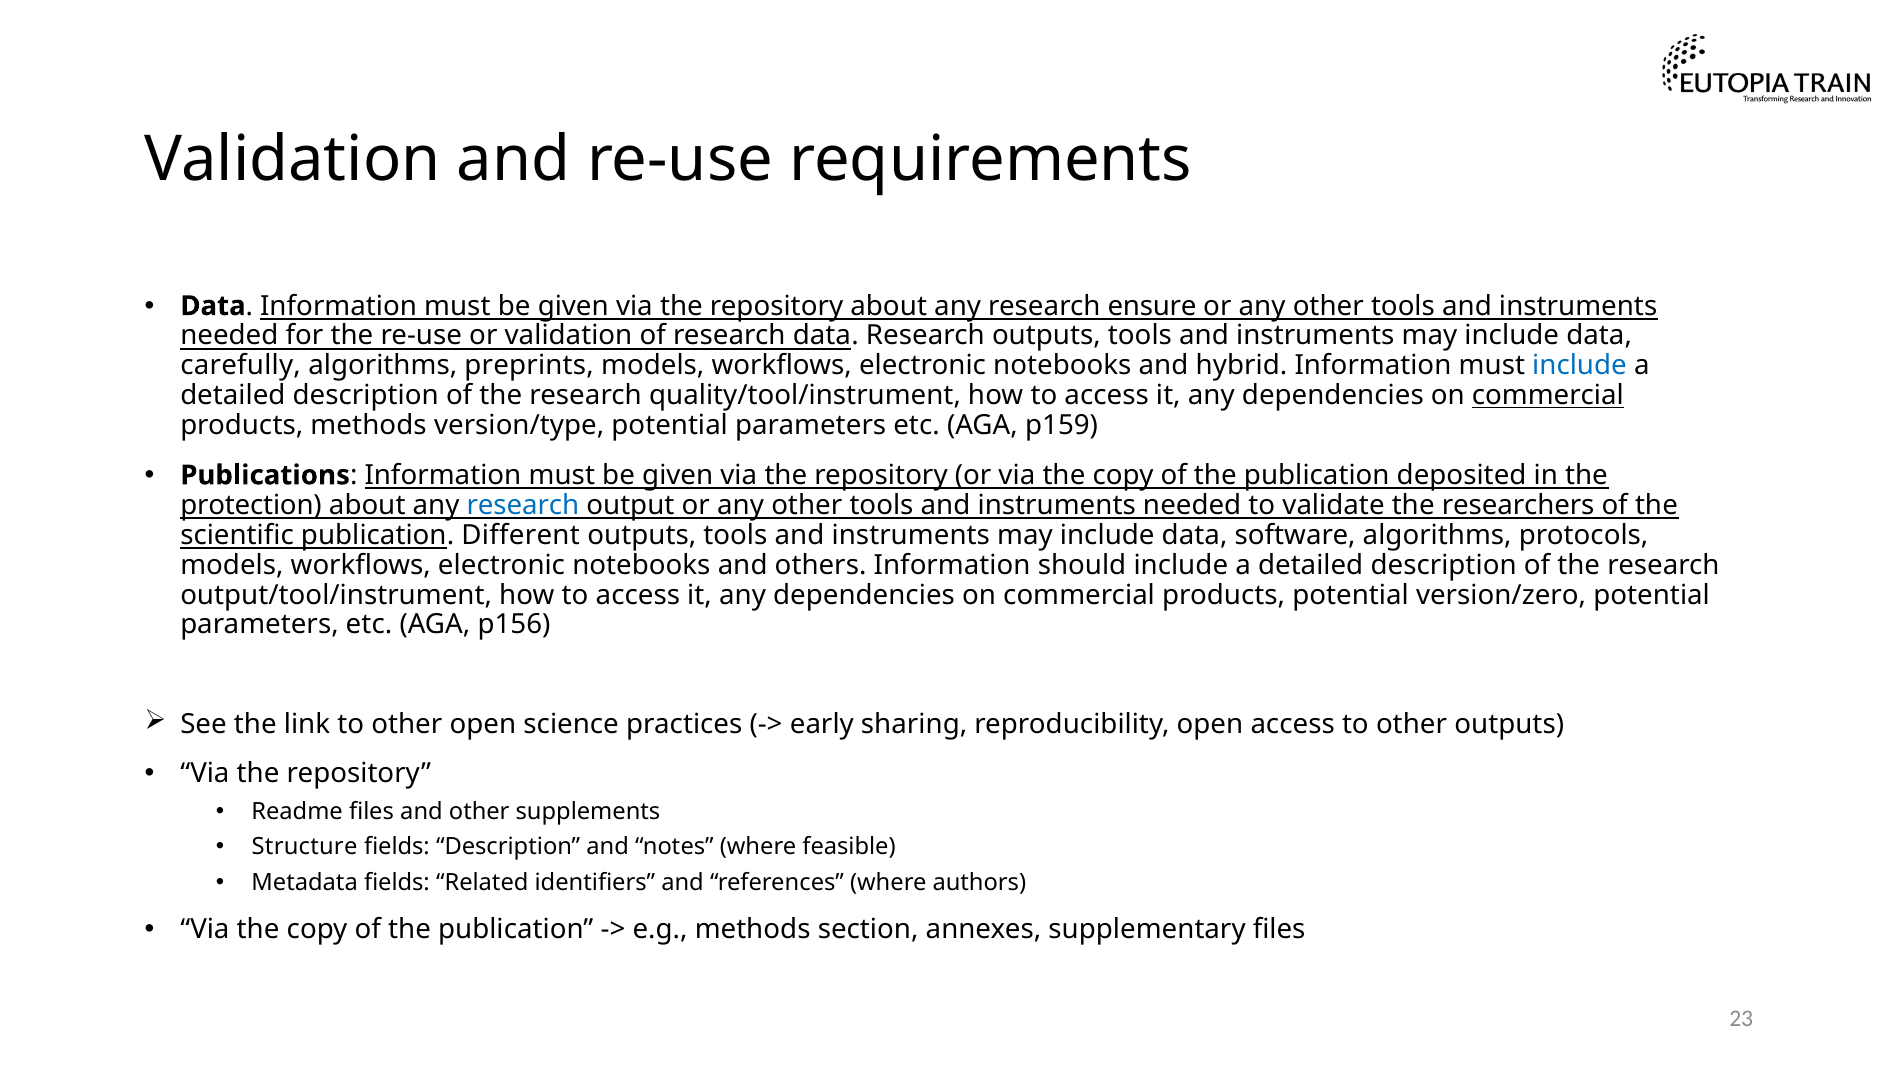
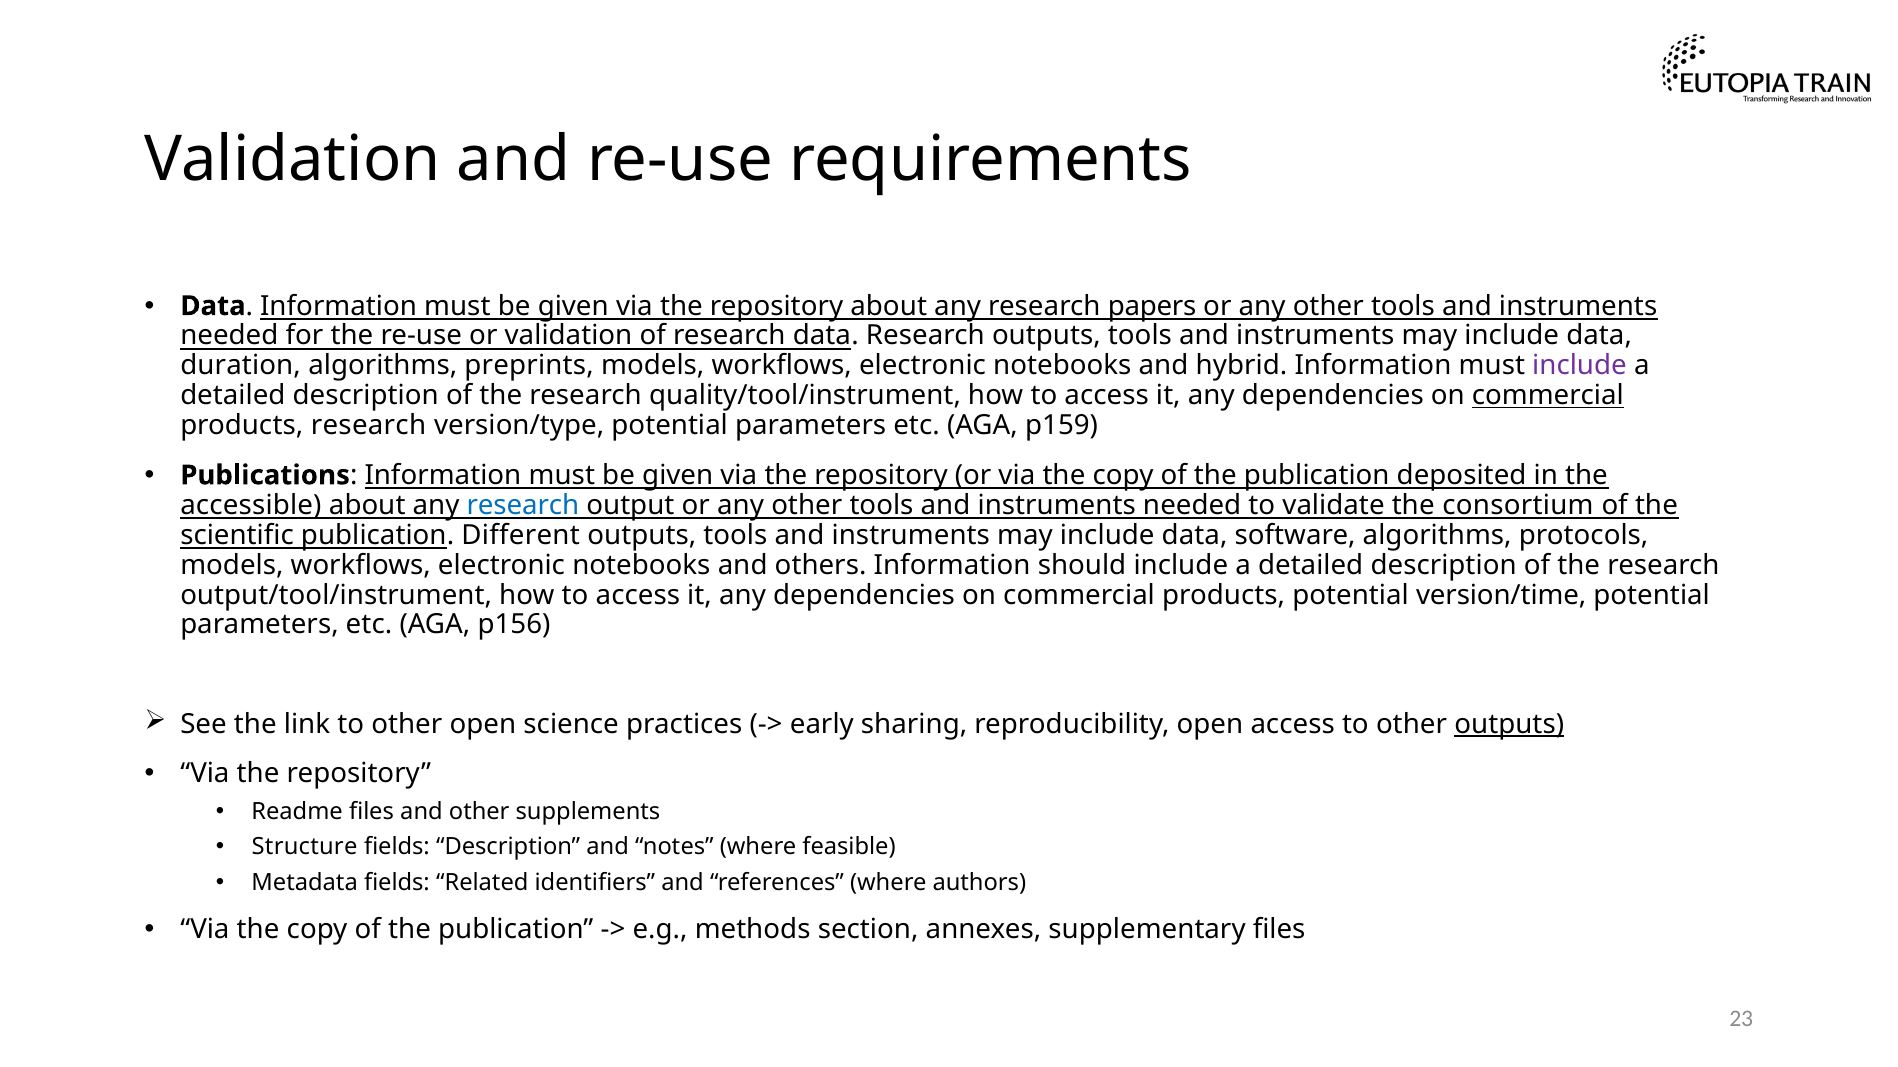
ensure: ensure -> papers (1152, 306)
carefully: carefully -> duration (241, 366)
include colour: blue -> purple (1579, 366)
products methods: methods -> research (369, 426)
protection: protection -> accessible (251, 505)
researchers: researchers -> consortium (1518, 505)
version/zero: version/zero -> version/time (1501, 595)
outputs underline: none -> present (1509, 725)
